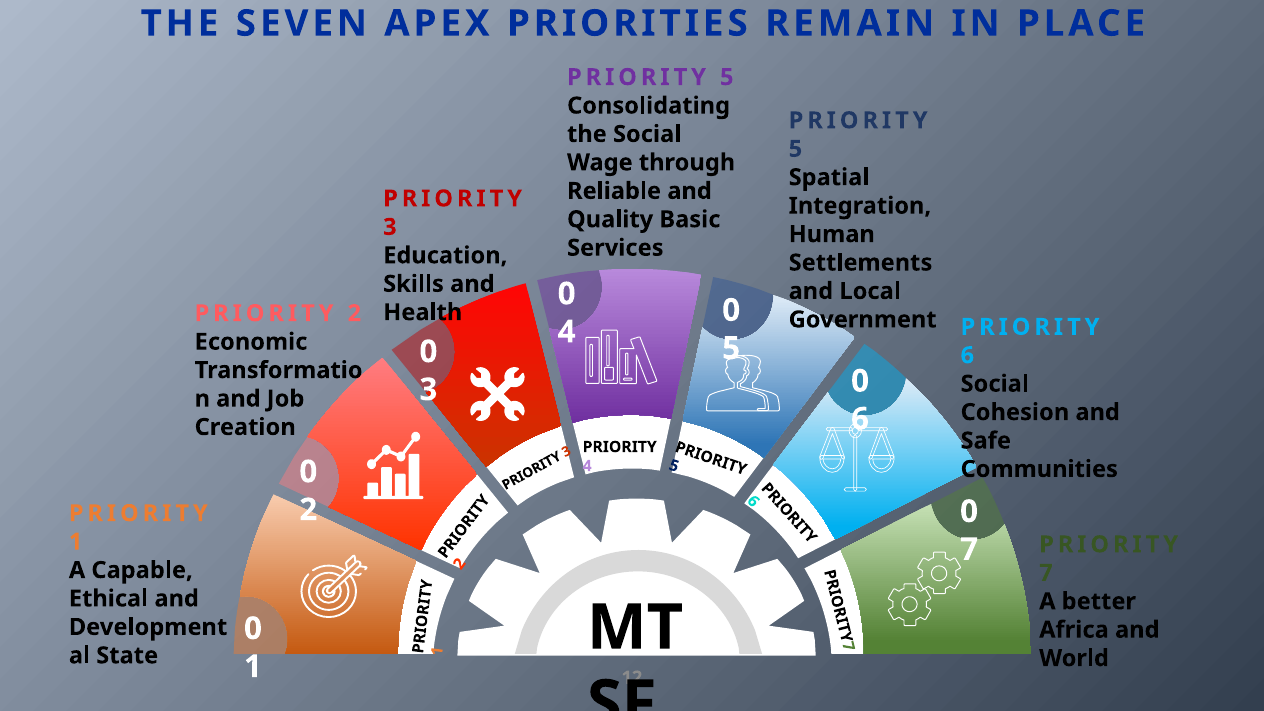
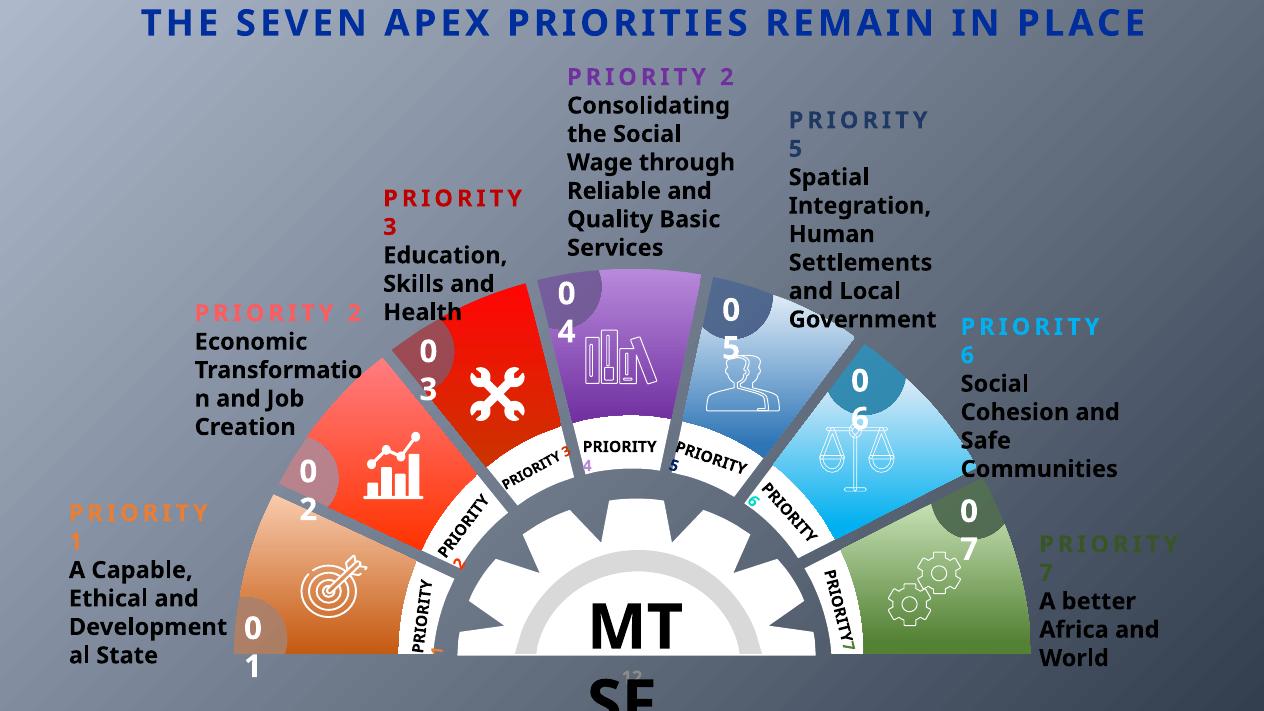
5: 5 -> 2 (727, 77)
